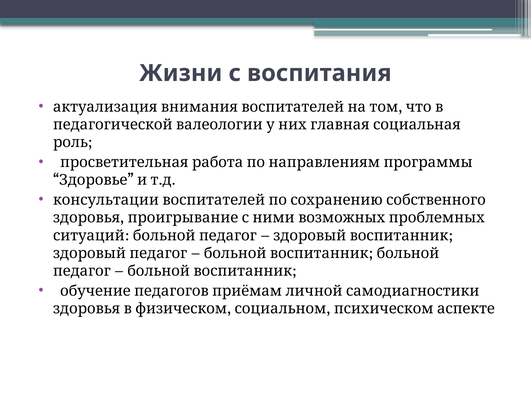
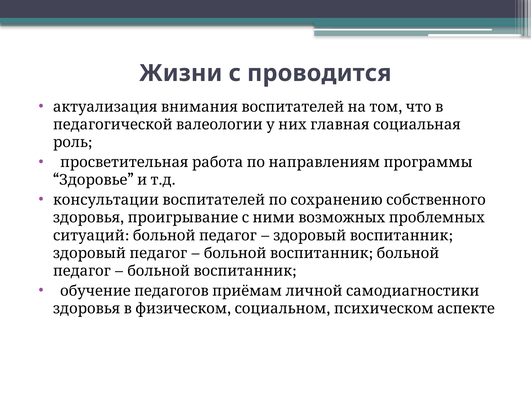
воспитания: воспитания -> проводится (319, 73)
